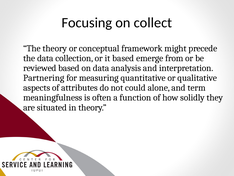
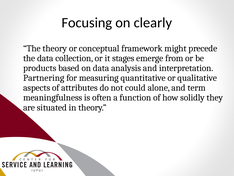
collect: collect -> clearly (153, 23)
it based: based -> stages (123, 58)
reviewed: reviewed -> products (40, 68)
